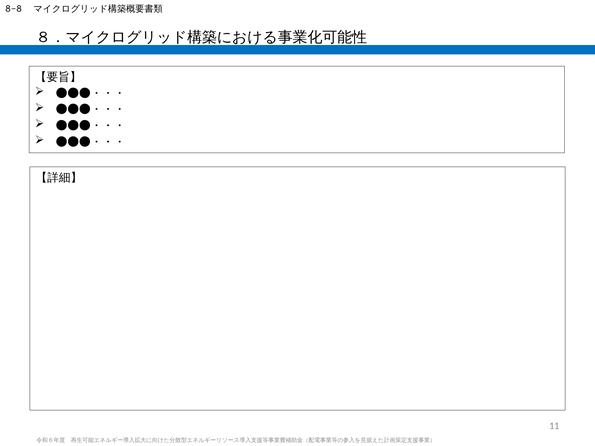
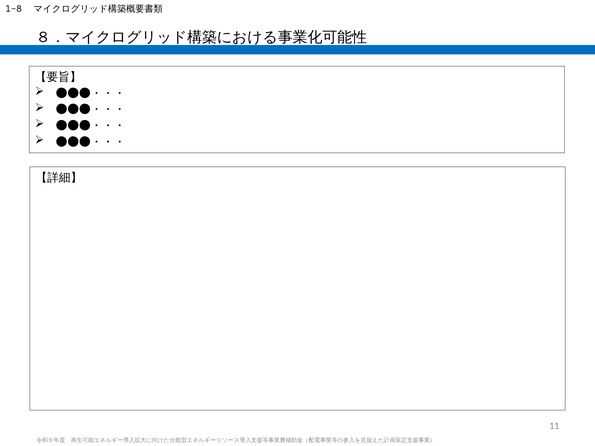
8-8: 8-8 -> 1-8 (14, 9)
